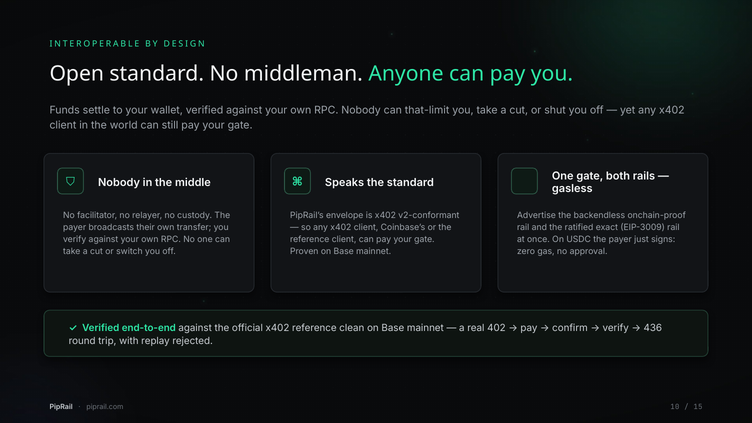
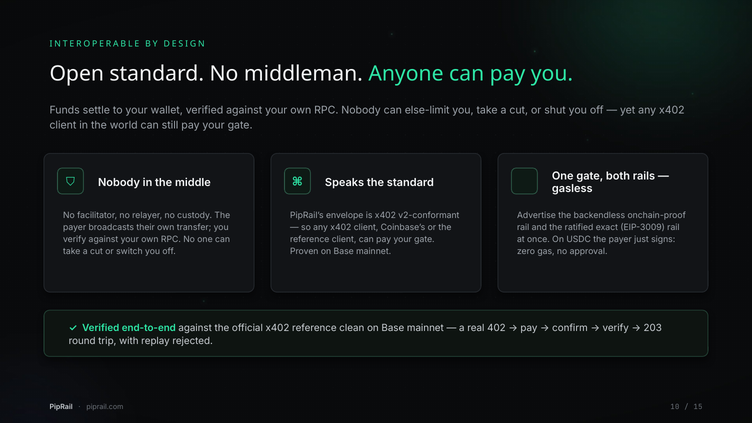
that-limit: that-limit -> else-limit (427, 110)
436: 436 -> 203 (653, 328)
